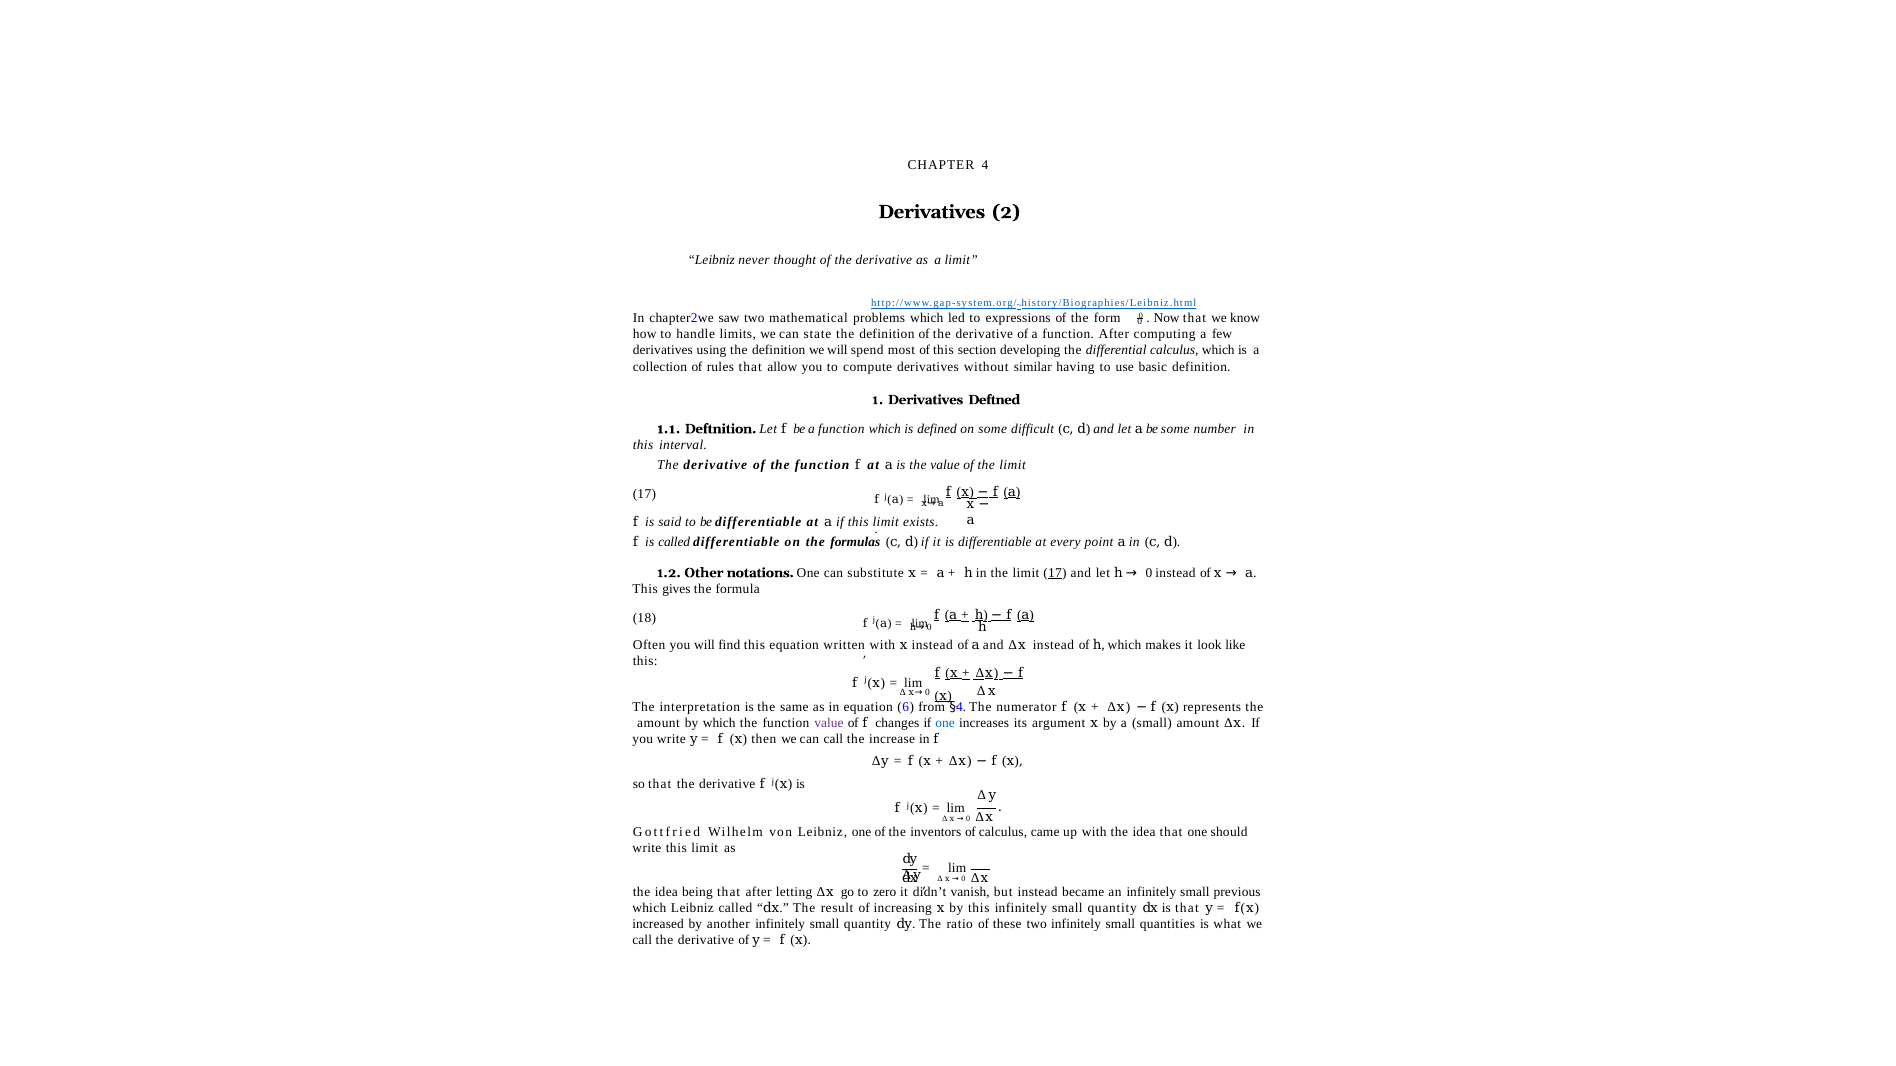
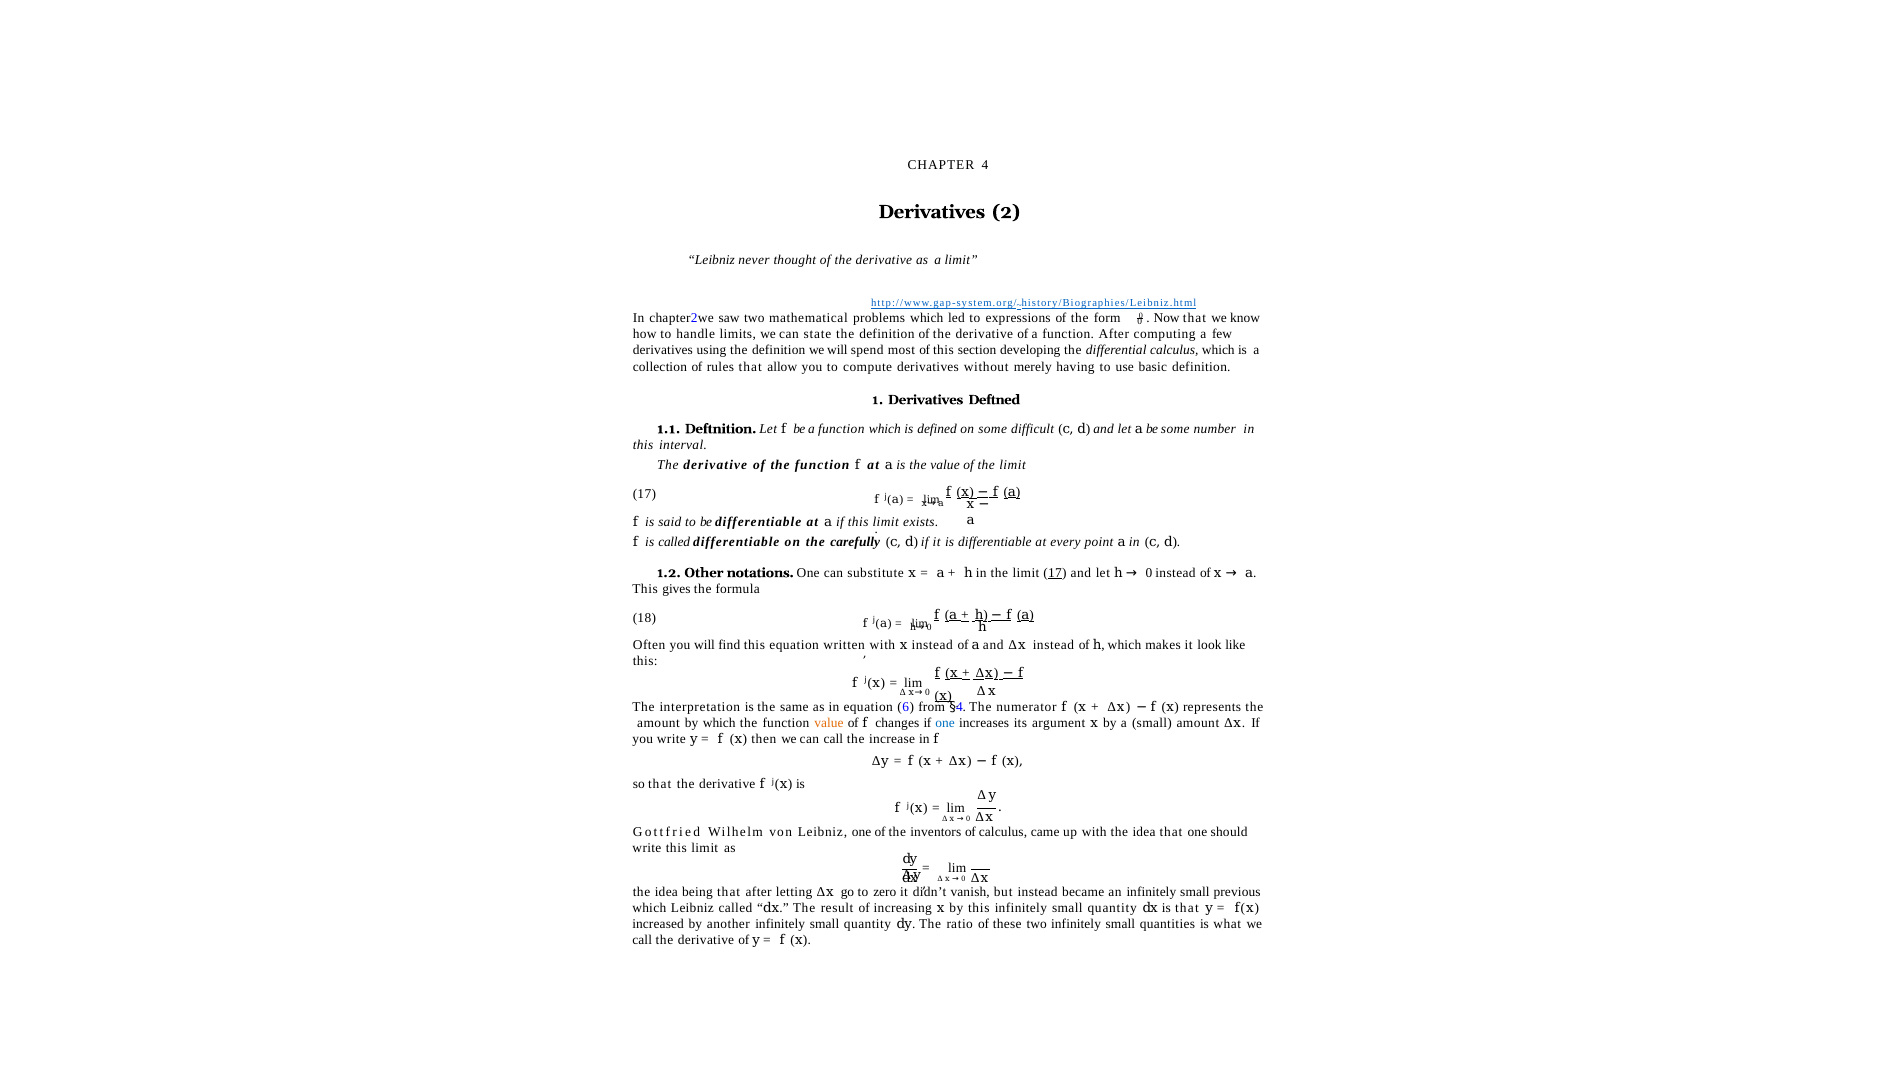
similar: similar -> merely (1033, 367)
formulas: formulas -> carefully (855, 542)
value colour: purple -> orange (829, 723)
